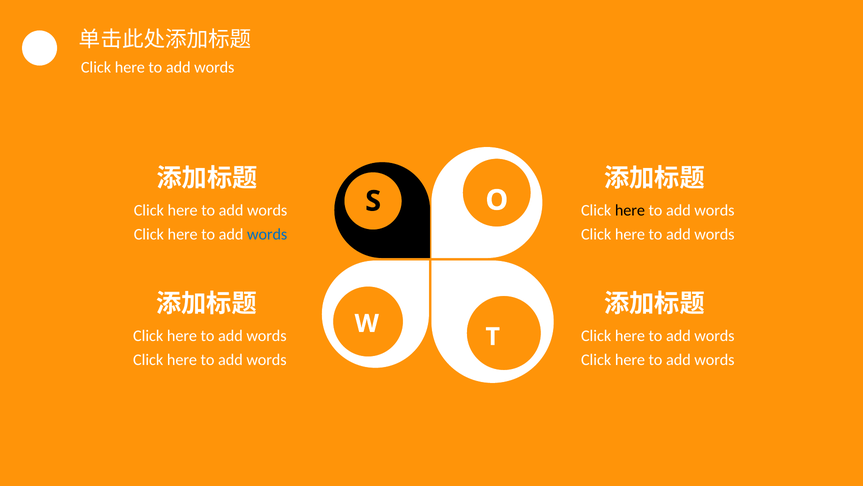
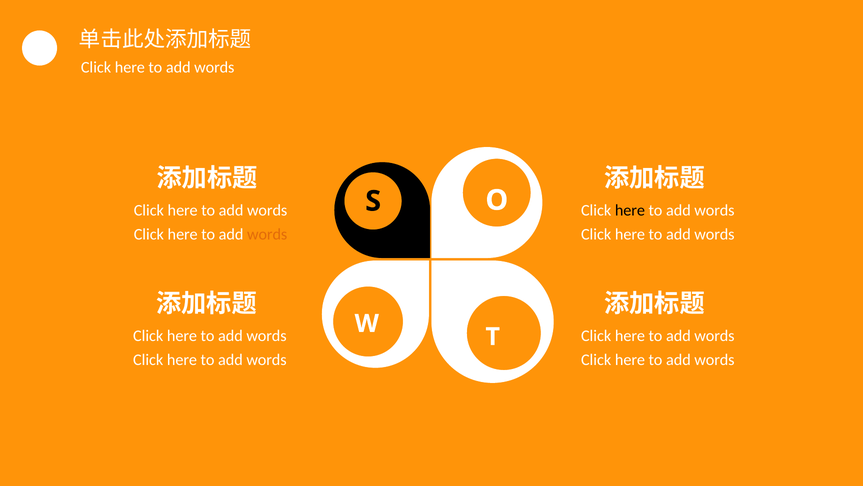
words colour: blue -> orange (267, 234)
